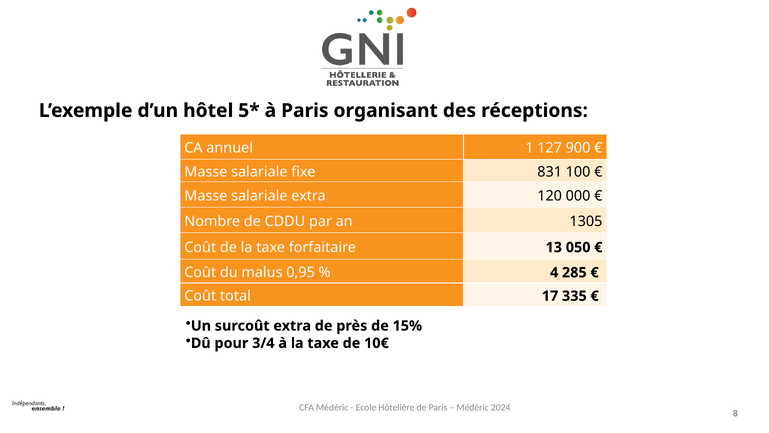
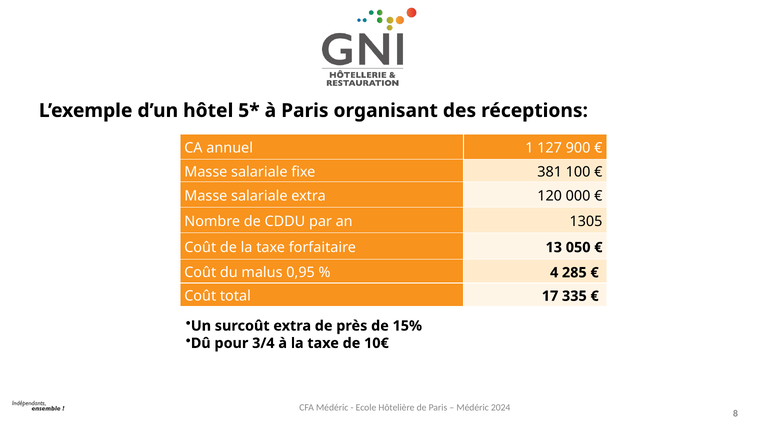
831: 831 -> 381 (550, 172)
